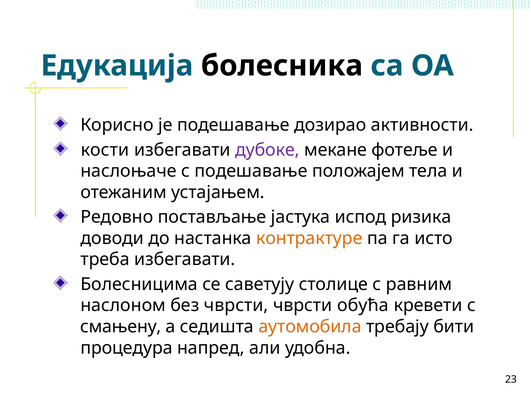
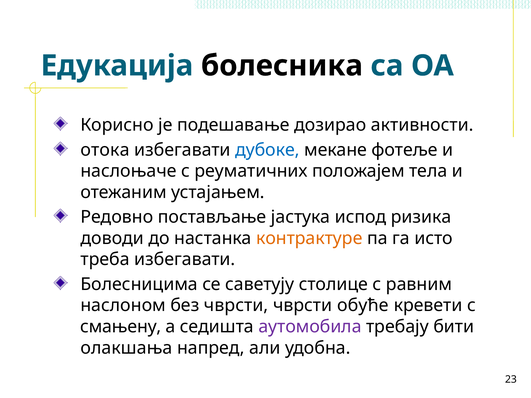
кости: кости -> отока (105, 150)
дубоке colour: purple -> blue (267, 150)
с подешавање: подешавање -> реуматичних (251, 171)
обућа: обућа -> обуће (363, 306)
аутомобила colour: orange -> purple (310, 327)
процедура: процедура -> олакшања (126, 348)
